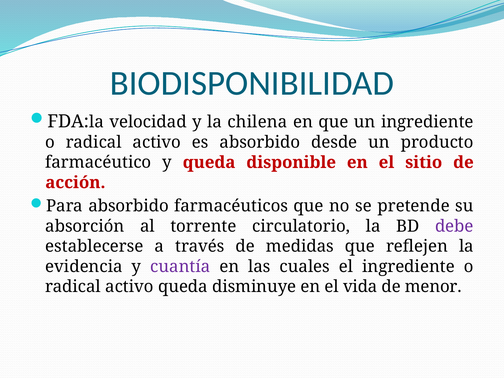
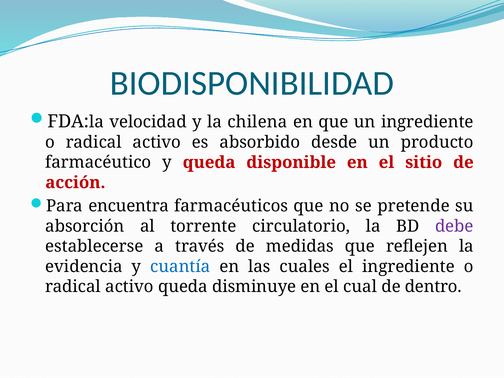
Para absorbido: absorbido -> encuentra (129, 206)
cuantía colour: purple -> blue (180, 267)
vida: vida -> cual (360, 287)
menor: menor -> dentro (433, 287)
